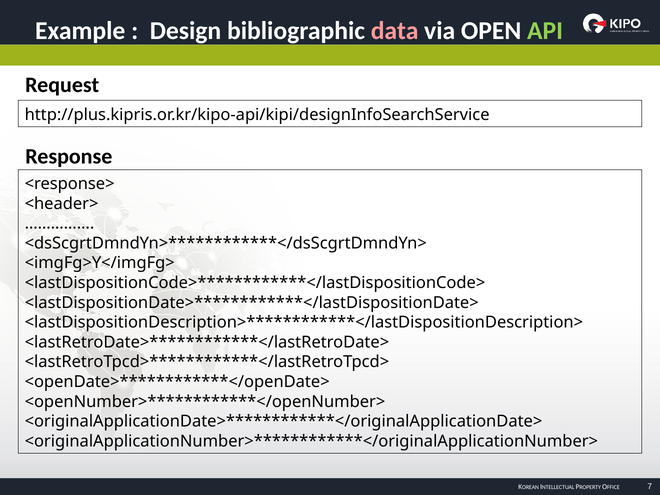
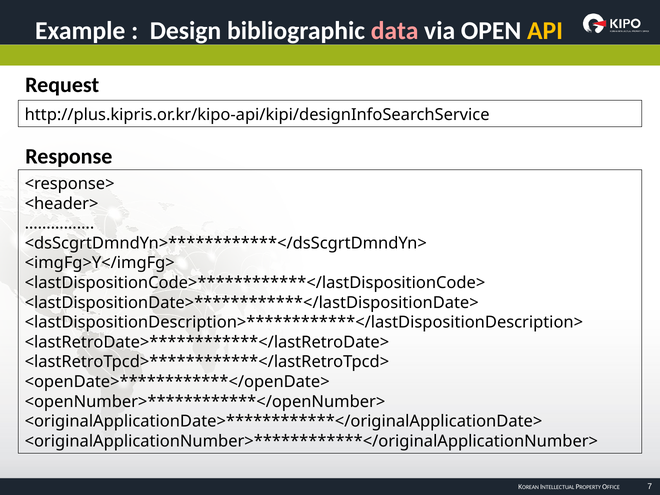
API colour: light green -> yellow (545, 31)
